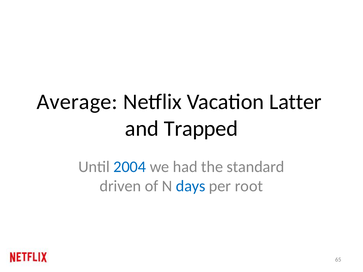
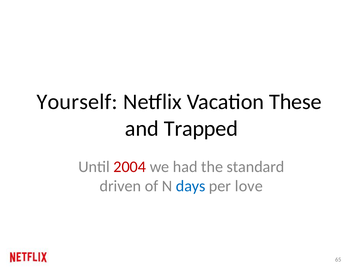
Average: Average -> Yourself (77, 102)
Latter: Latter -> These (295, 102)
2004 colour: blue -> red (130, 167)
root: root -> love (249, 186)
